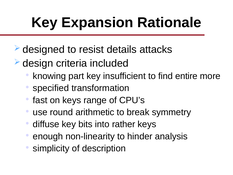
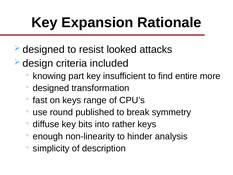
details: details -> looked (122, 49)
specified: specified -> designed (51, 88)
arithmetic: arithmetic -> published (95, 112)
